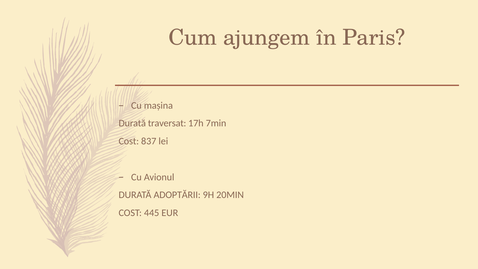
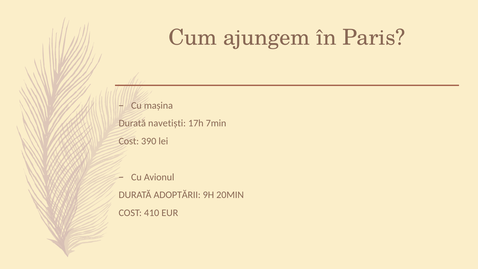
traversat: traversat -> navetiști (167, 123)
837: 837 -> 390 (149, 141)
445: 445 -> 410 (152, 213)
